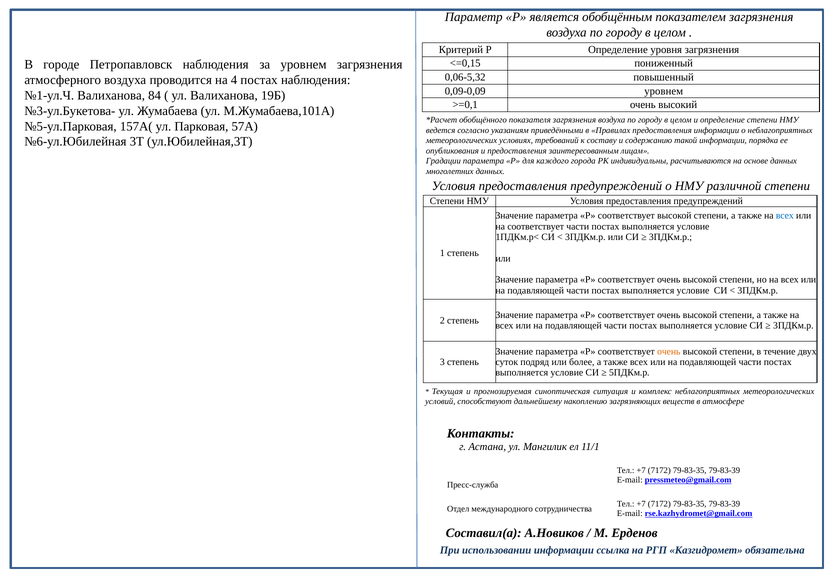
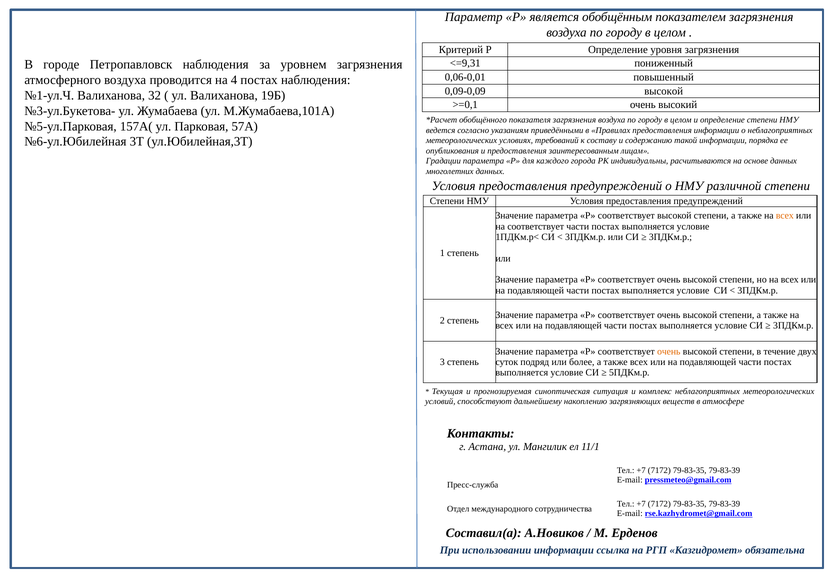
<=0,15: <=0,15 -> <=9,31 (465, 63)
0,06-5,32: 0,06-5,32 -> 0,06-0,01 (465, 77)
0,09-0,09 уровнем: уровнем -> высокой (664, 91)
84: 84 -> 32 (155, 95)
всех colour: blue -> orange (785, 215)
